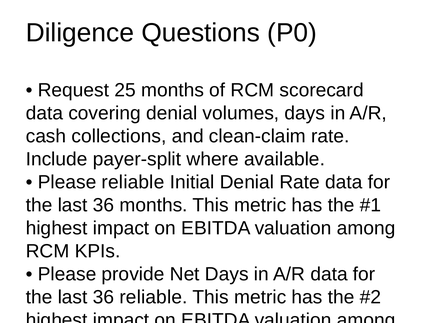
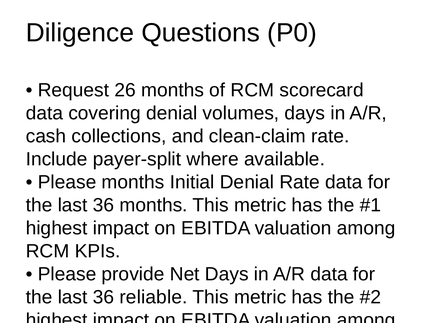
25: 25 -> 26 (125, 90)
Please reliable: reliable -> months (133, 182)
